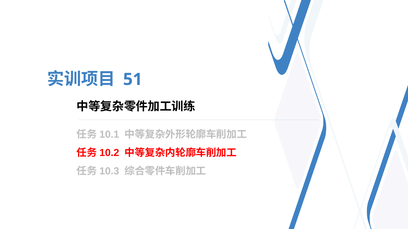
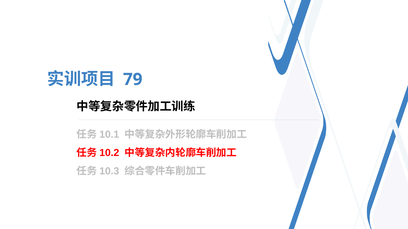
51: 51 -> 79 (133, 80)
